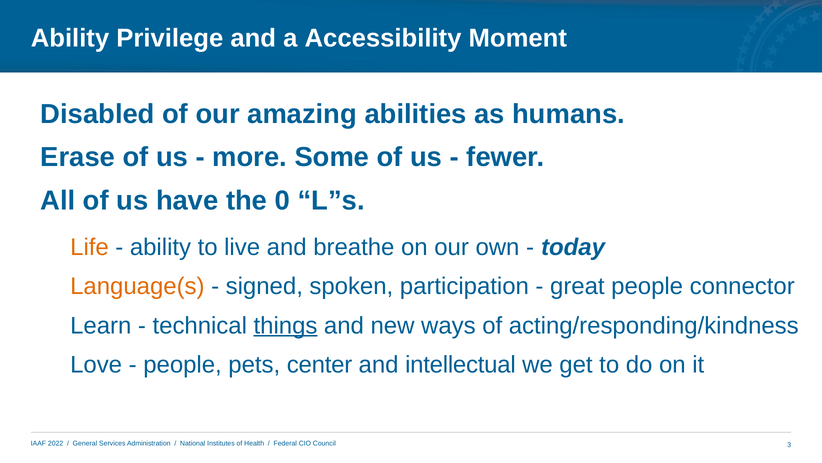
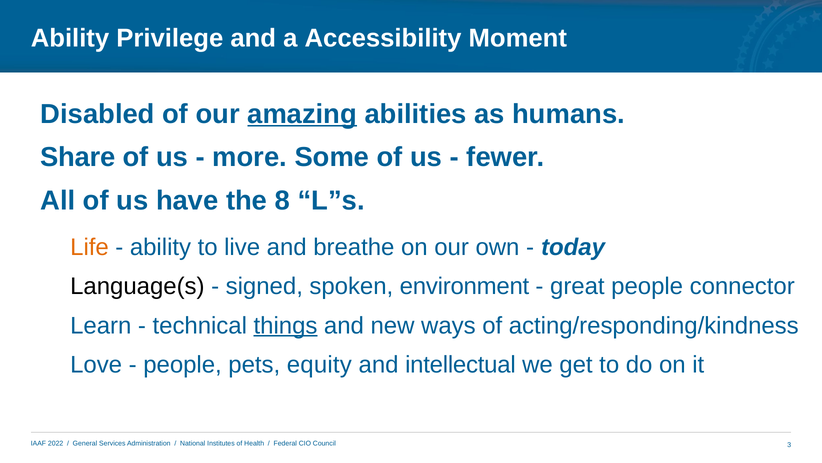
amazing underline: none -> present (302, 114)
Erase: Erase -> Share (78, 157)
0: 0 -> 8 (282, 200)
Language(s colour: orange -> black (137, 286)
participation: participation -> environment (465, 286)
center: center -> equity (319, 364)
